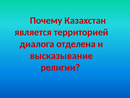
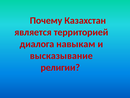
отделена: отделена -> навыкам (76, 44)
